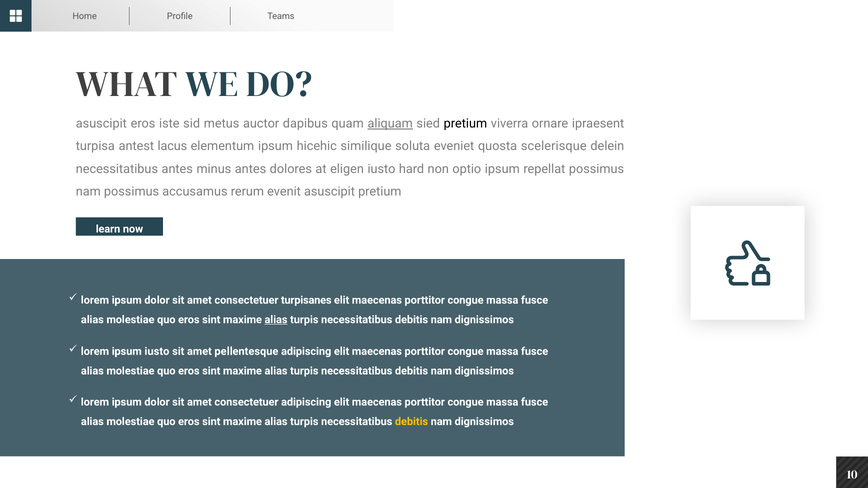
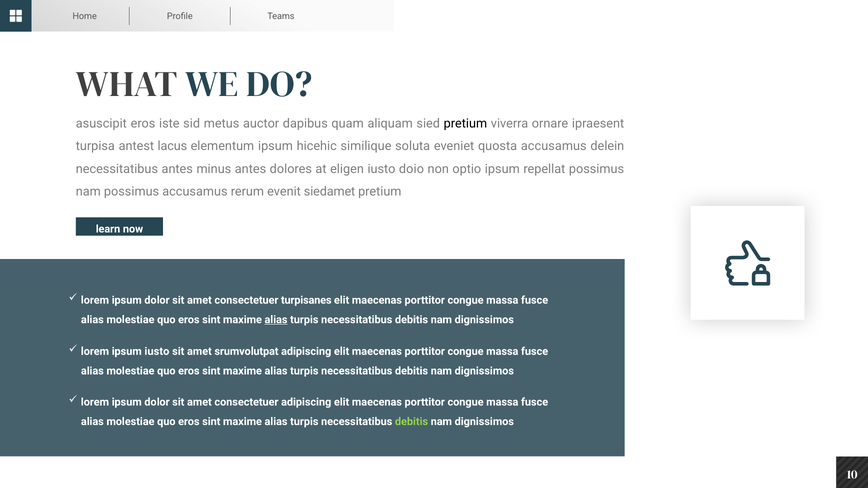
aliquam underline: present -> none (390, 124)
quosta scelerisque: scelerisque -> accusamus (554, 146)
hard: hard -> doio (411, 169)
evenit asuscipit: asuscipit -> siedamet (330, 192)
pellentesque: pellentesque -> srumvolutpat (246, 351)
debitis colour: yellow -> light green (411, 422)
